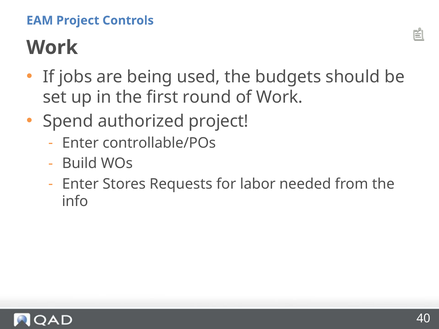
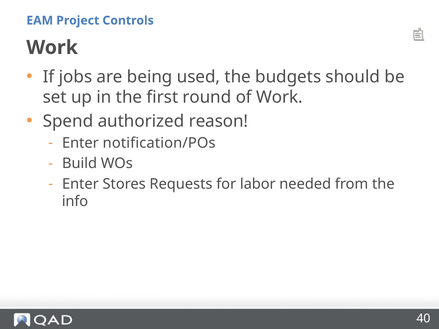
authorized project: project -> reason (218, 121)
controllable/POs: controllable/POs -> notification/POs (159, 143)
